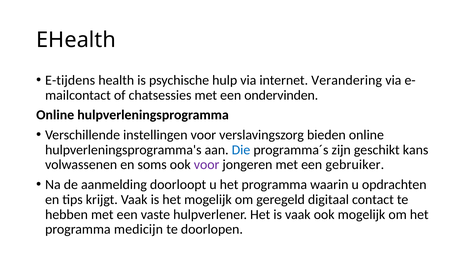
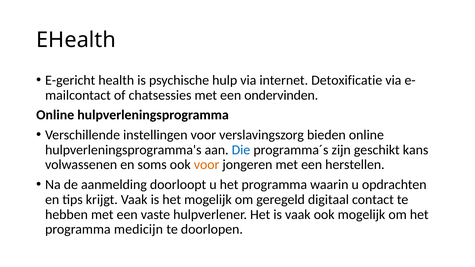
E-tijdens: E-tijdens -> E-gericht (70, 80)
Verandering: Verandering -> Detoxificatie (347, 80)
voor colour: purple -> orange (207, 165)
gebruiker: gebruiker -> herstellen (355, 165)
